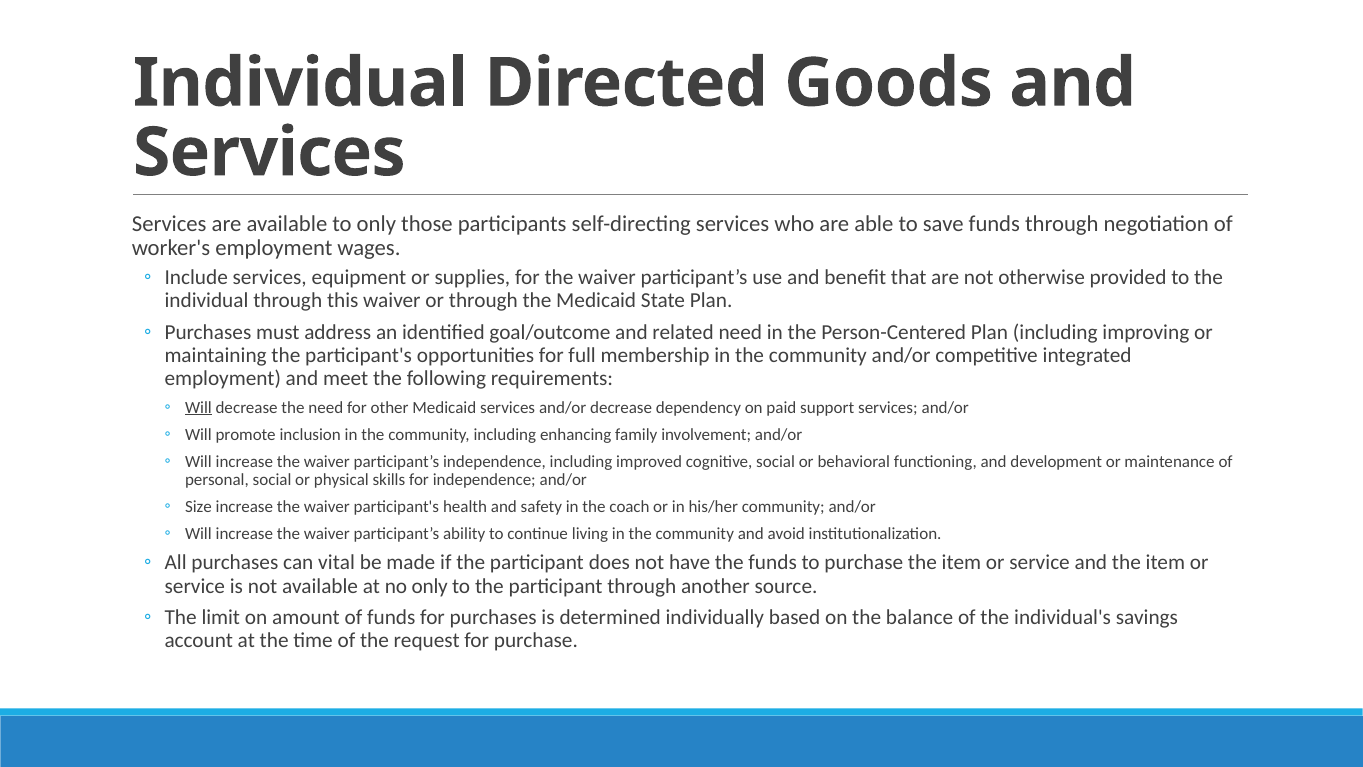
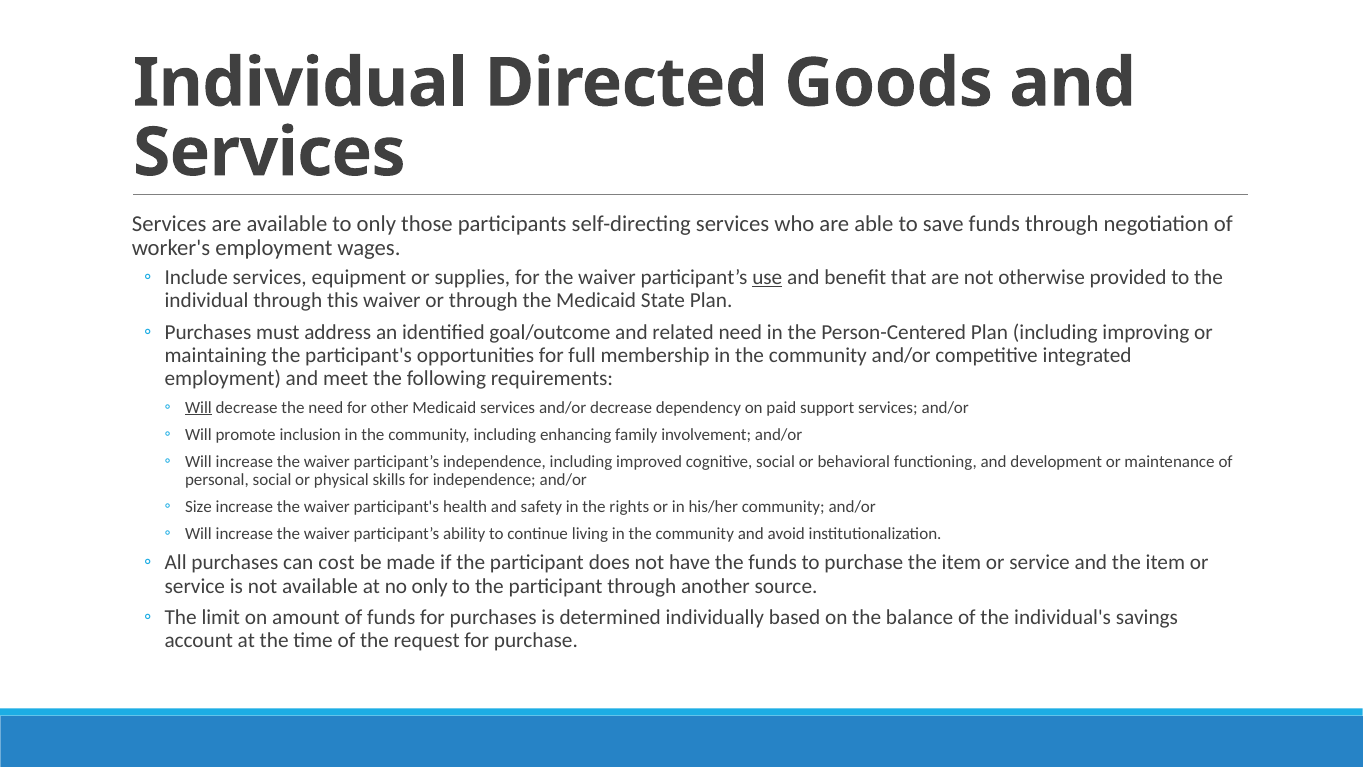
use underline: none -> present (767, 278)
coach: coach -> rights (629, 507)
vital: vital -> cost (337, 563)
